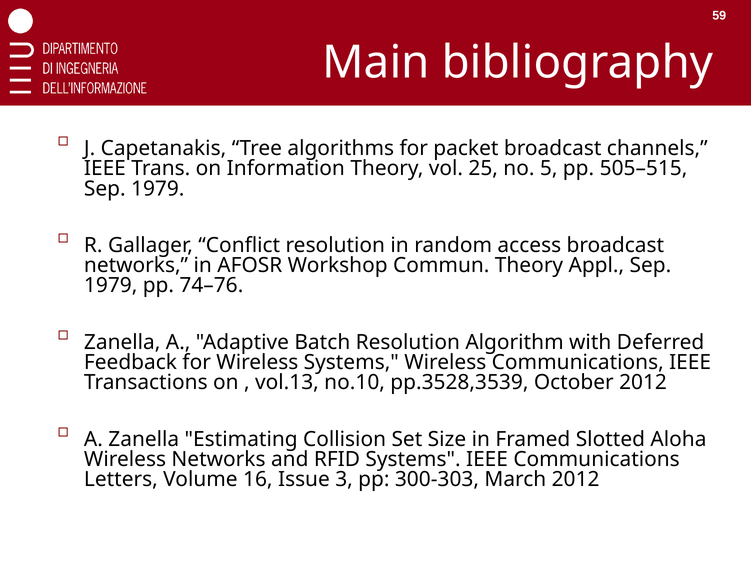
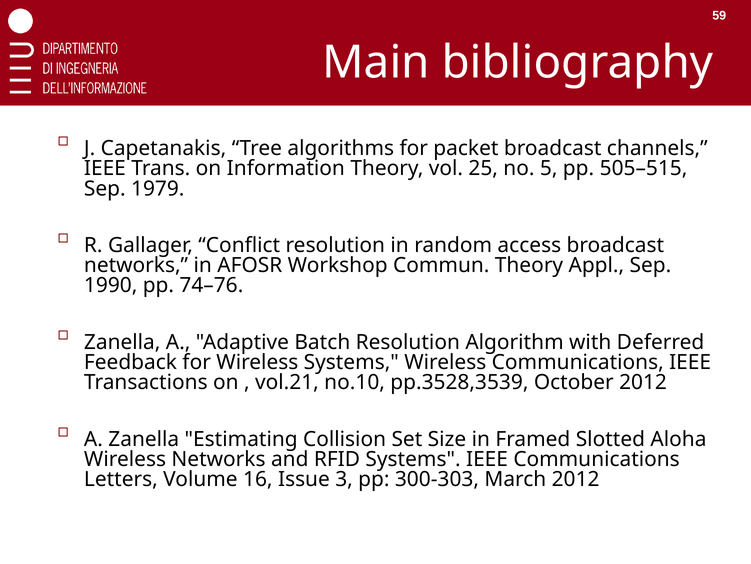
1979: 1979 -> 1990 (111, 285)
vol.13: vol.13 -> vol.21 (287, 382)
